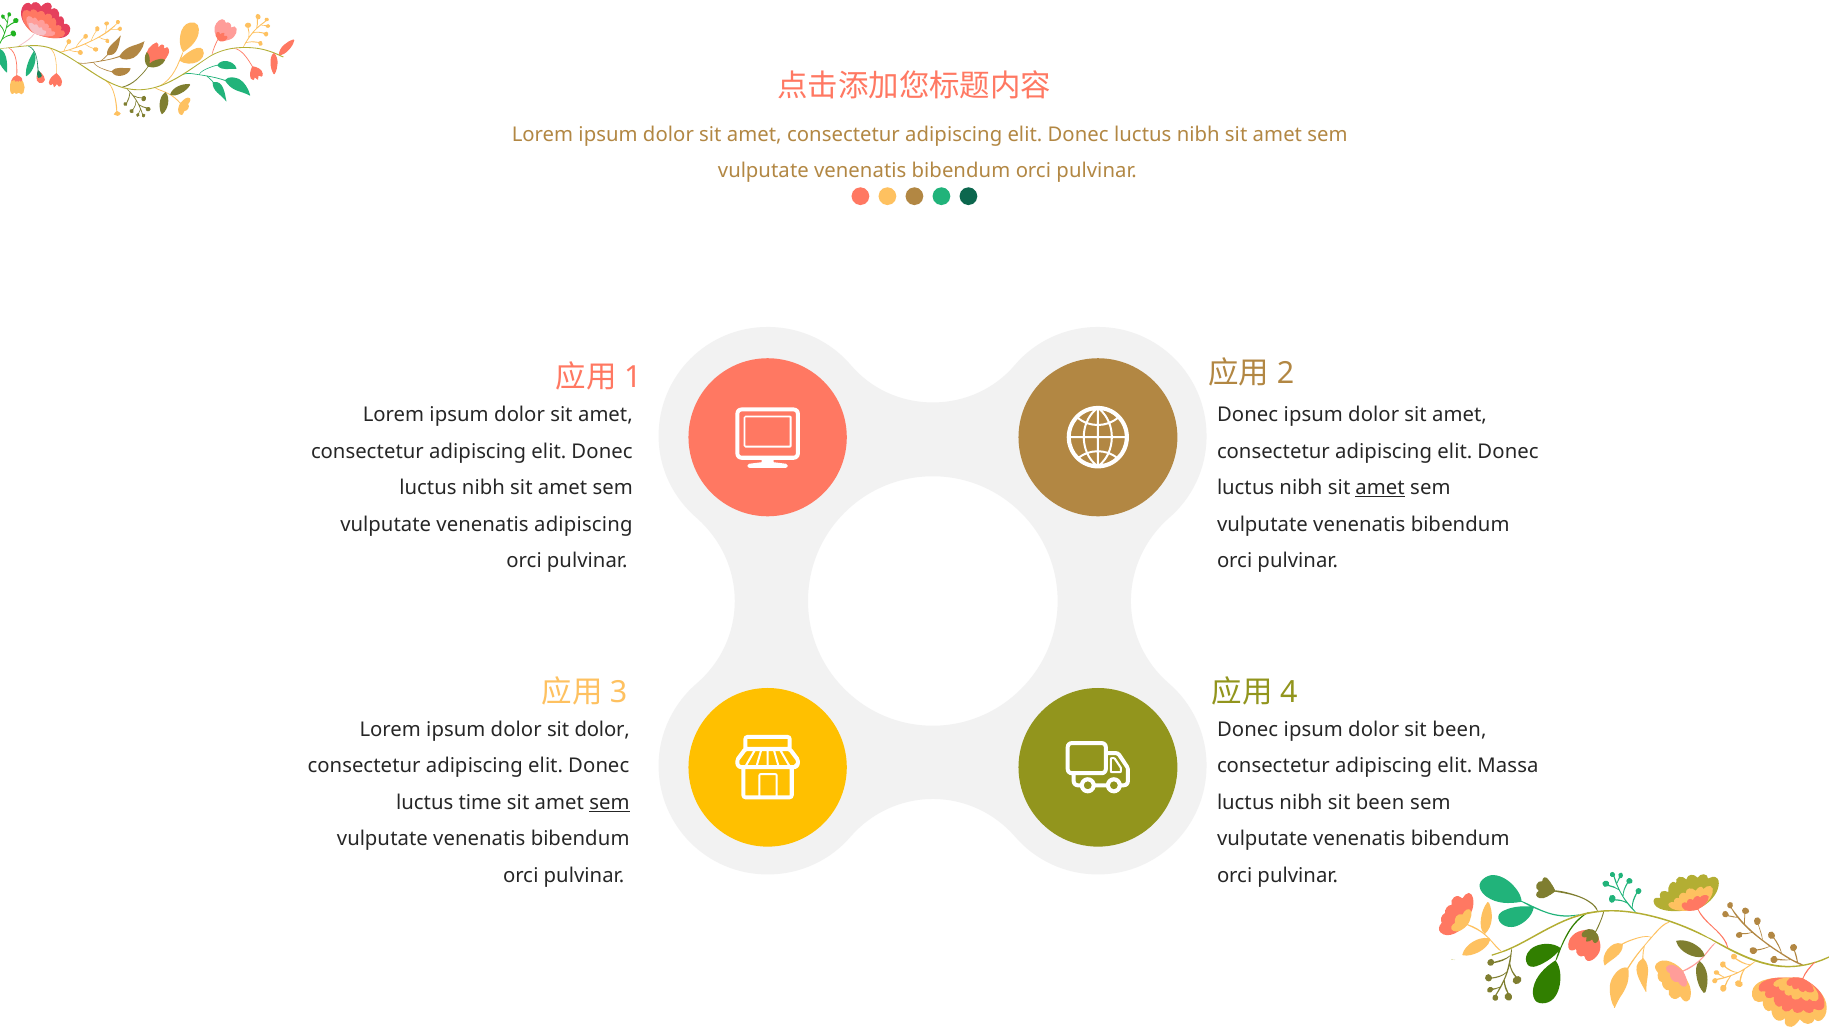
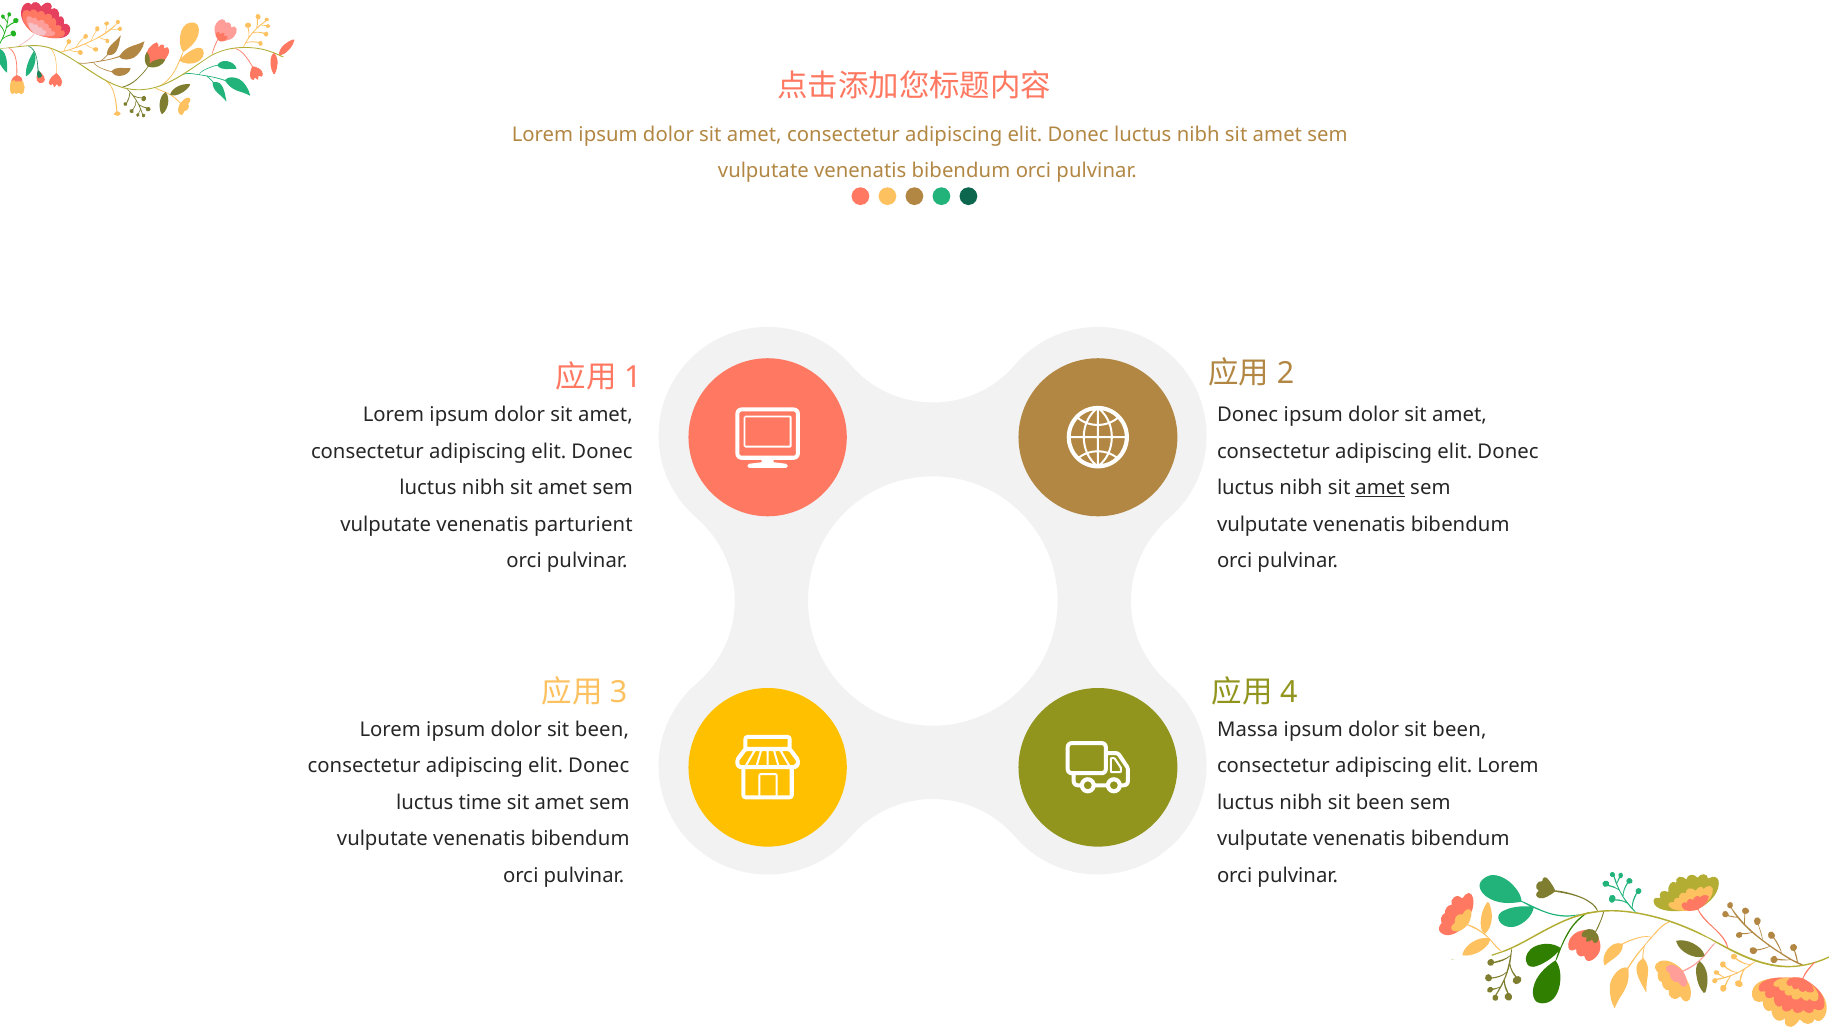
venenatis adipiscing: adipiscing -> parturient (583, 524)
dolor: dolor -> been (602, 729)
Donec: Donec -> Massa (1248, 729)
elit Massa: Massa -> Lorem (1508, 766)
sem underline: present -> none (609, 802)
